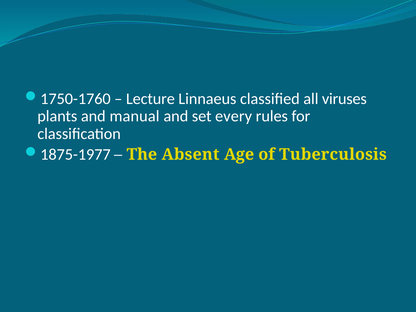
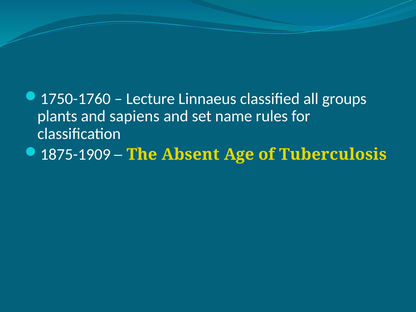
viruses: viruses -> groups (344, 99)
manual: manual -> sapiens (135, 116)
every: every -> name (234, 116)
1875-1977: 1875-1977 -> 1875-1909 (75, 154)
